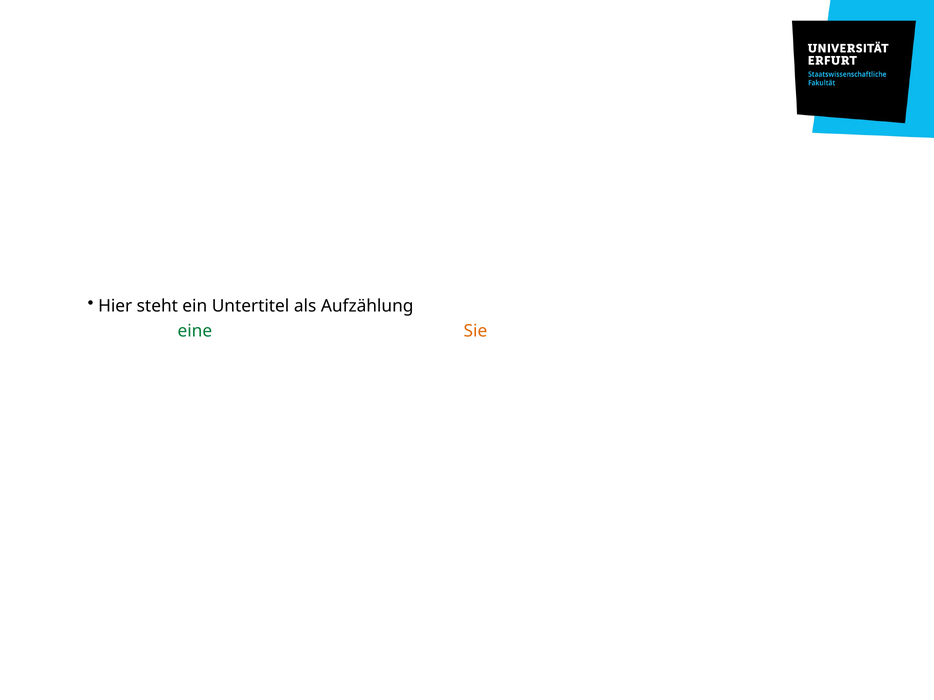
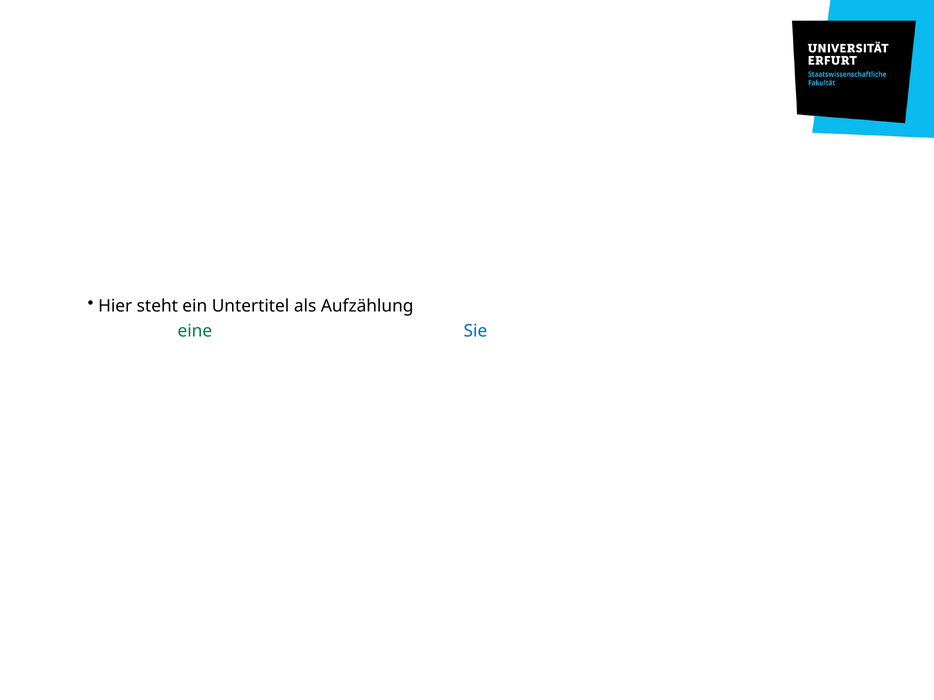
Sie colour: orange -> blue (475, 331)
